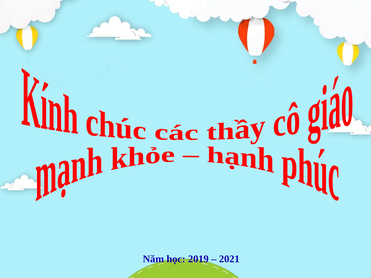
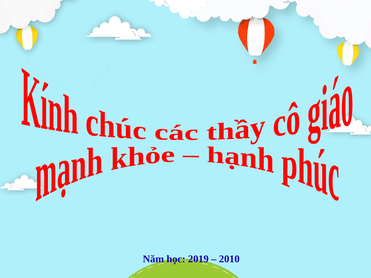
2021: 2021 -> 2010 (229, 259)
